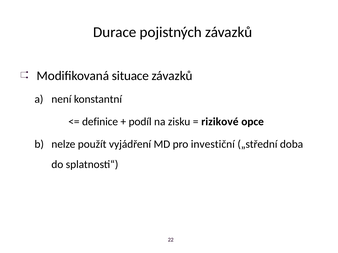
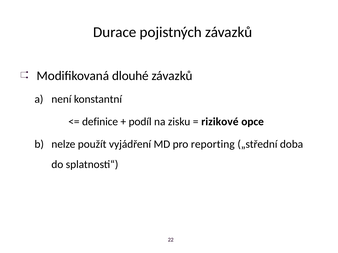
situace: situace -> dlouhé (130, 76)
investiční: investiční -> reporting (213, 145)
